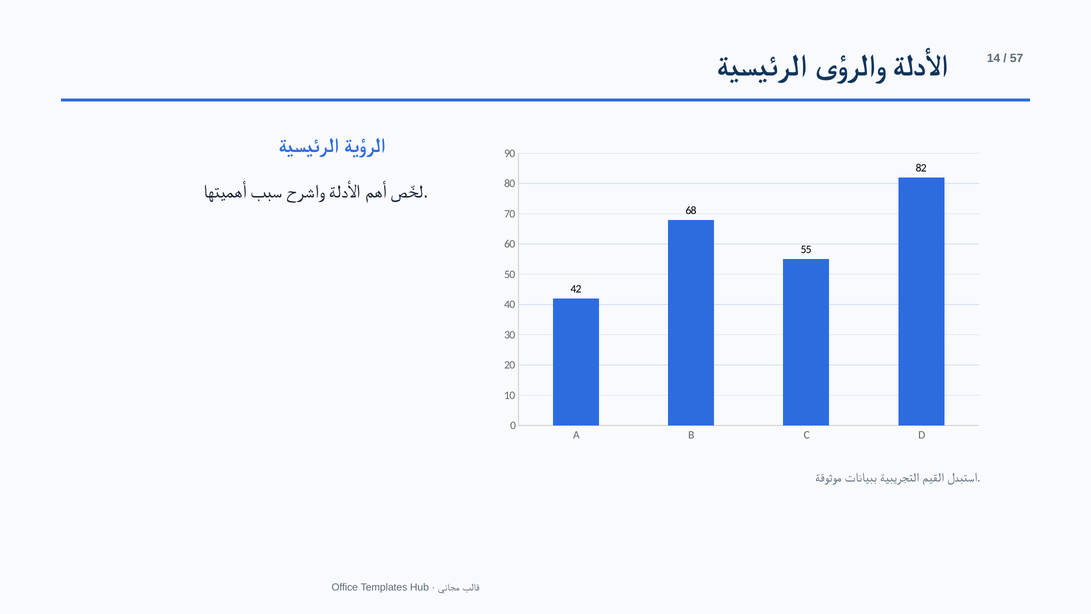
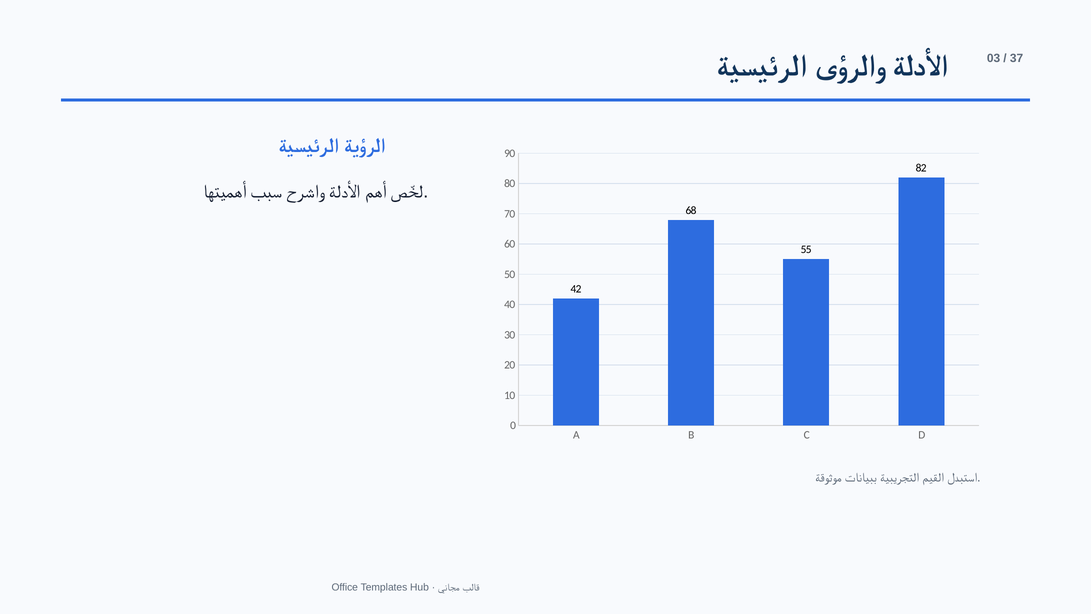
14: 14 -> 03 (994, 58)
57: 57 -> 37 (1017, 58)
